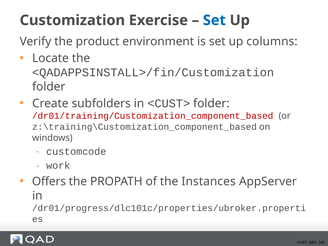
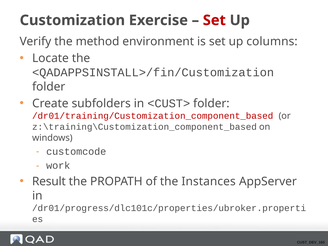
Set colour: blue -> red (214, 20)
product: product -> method (98, 42)
Offers: Offers -> Result (49, 181)
